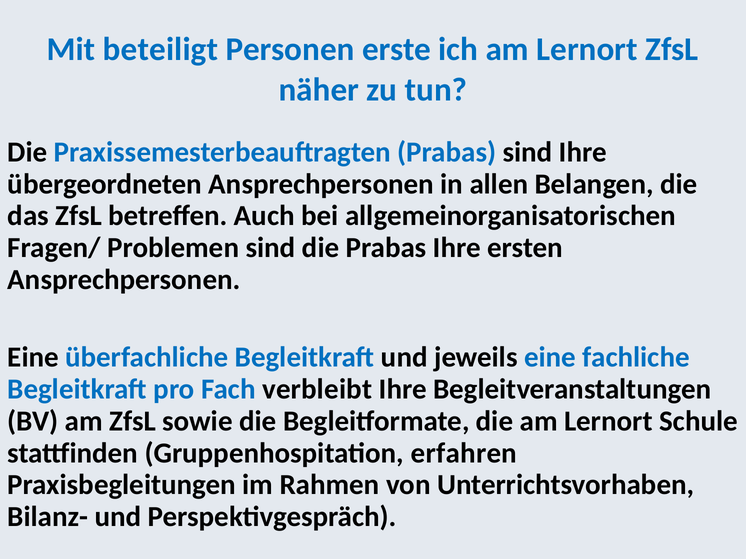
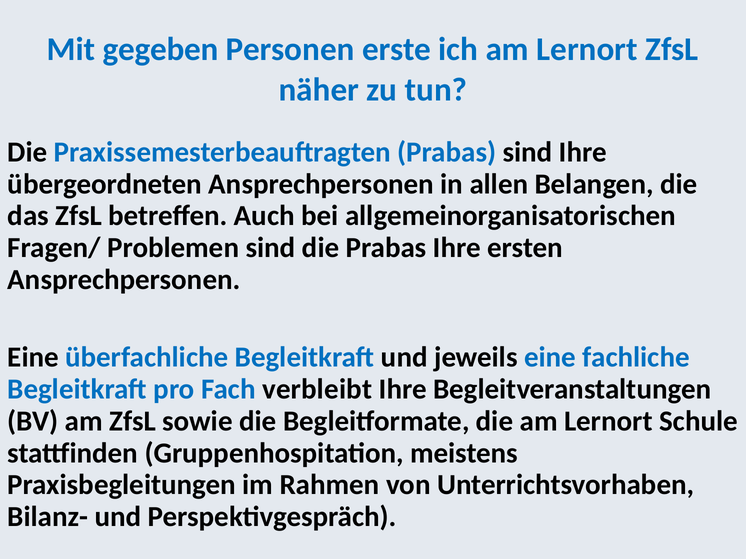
beteiligt: beteiligt -> gegeben (161, 49)
erfahren: erfahren -> meistens (464, 453)
